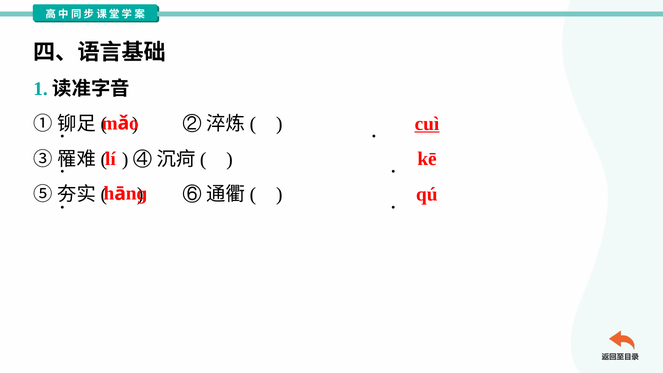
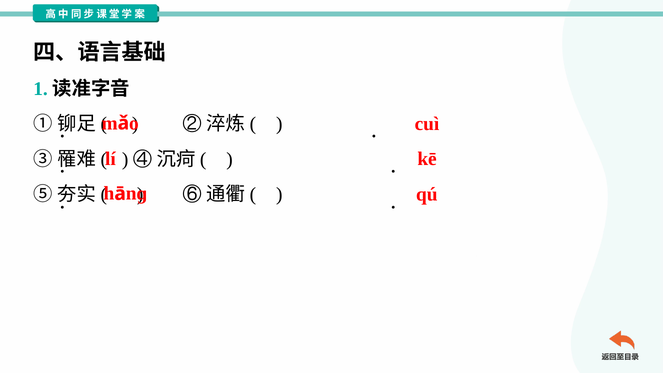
cuì underline: present -> none (427, 124)
